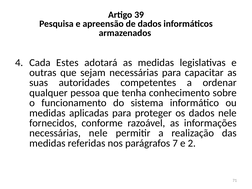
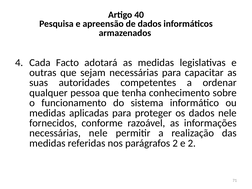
39: 39 -> 40 (139, 15)
Estes: Estes -> Facto (67, 63)
parágrafos 7: 7 -> 2 (175, 143)
